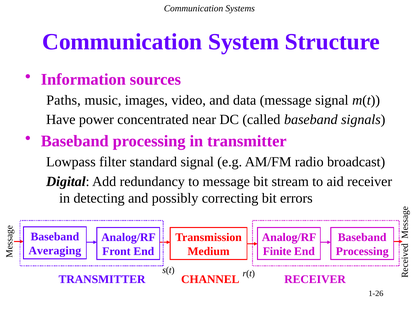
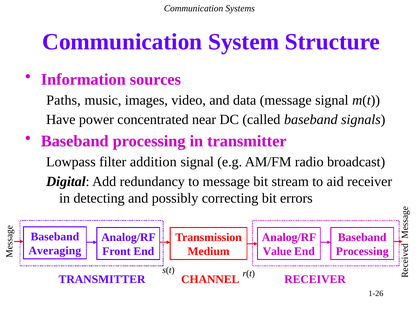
standard: standard -> addition (153, 162)
Finite: Finite -> Value (277, 252)
